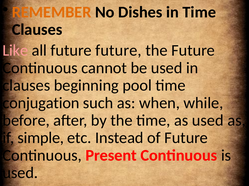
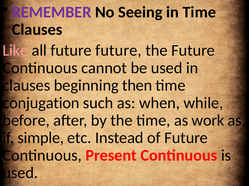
REMEMBER colour: orange -> purple (52, 12)
Dishes: Dishes -> Seeing (140, 12)
pool: pool -> then (137, 86)
as used: used -> work (208, 121)
